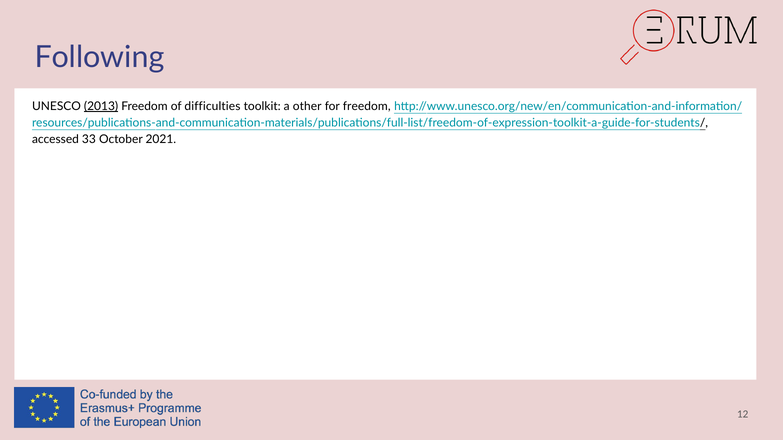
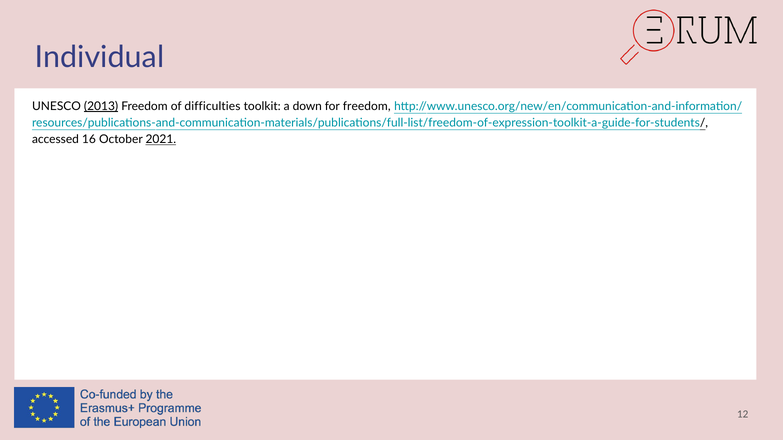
Following: Following -> Individual (99, 57)
other: other -> down (307, 106)
33: 33 -> 16 (89, 140)
2021 underline: none -> present (161, 140)
